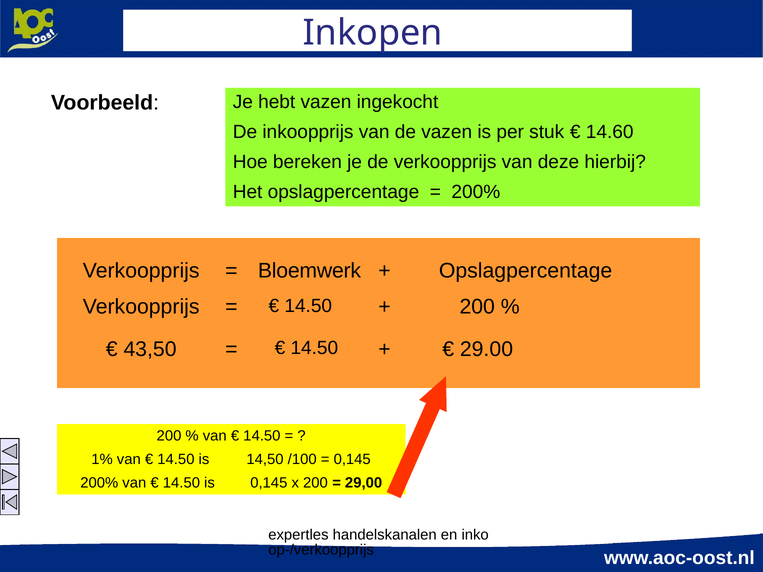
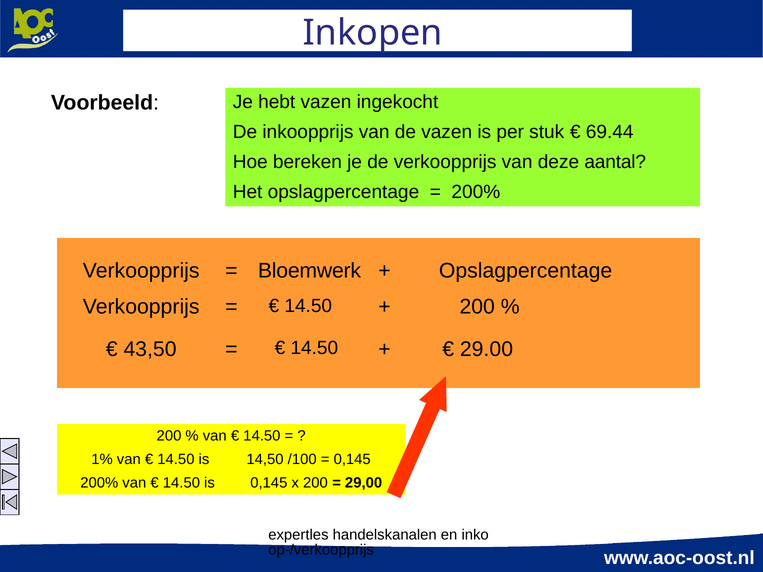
14.60: 14.60 -> 69.44 (610, 132)
hierbij: hierbij -> aantal (615, 162)
